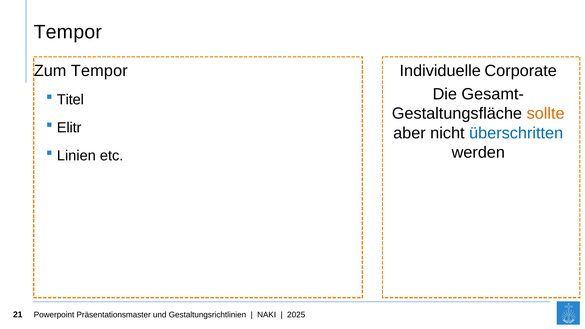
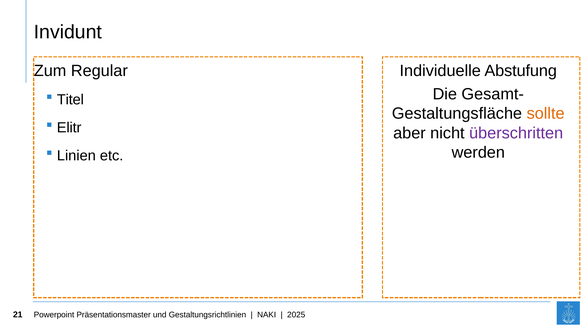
Tempor: Tempor -> Invidunt (68, 32)
Zum Tempor: Tempor -> Regular (99, 71)
Corporate: Corporate -> Abstufung (521, 71)
überschritten colour: blue -> purple (516, 133)
